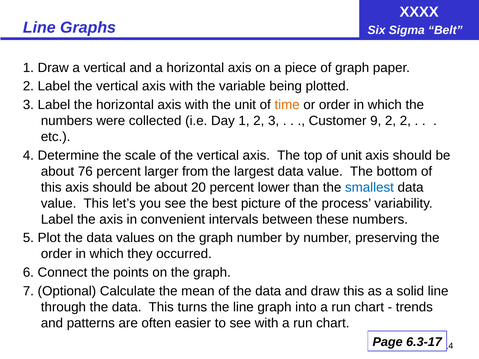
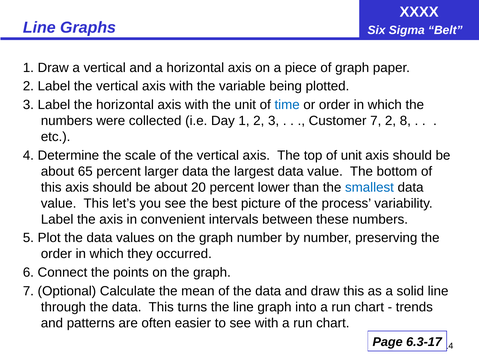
time colour: orange -> blue (287, 105)
Customer 9: 9 -> 7 (376, 121)
2 2: 2 -> 8 (405, 121)
76: 76 -> 65 (85, 172)
larger from: from -> data (195, 172)
